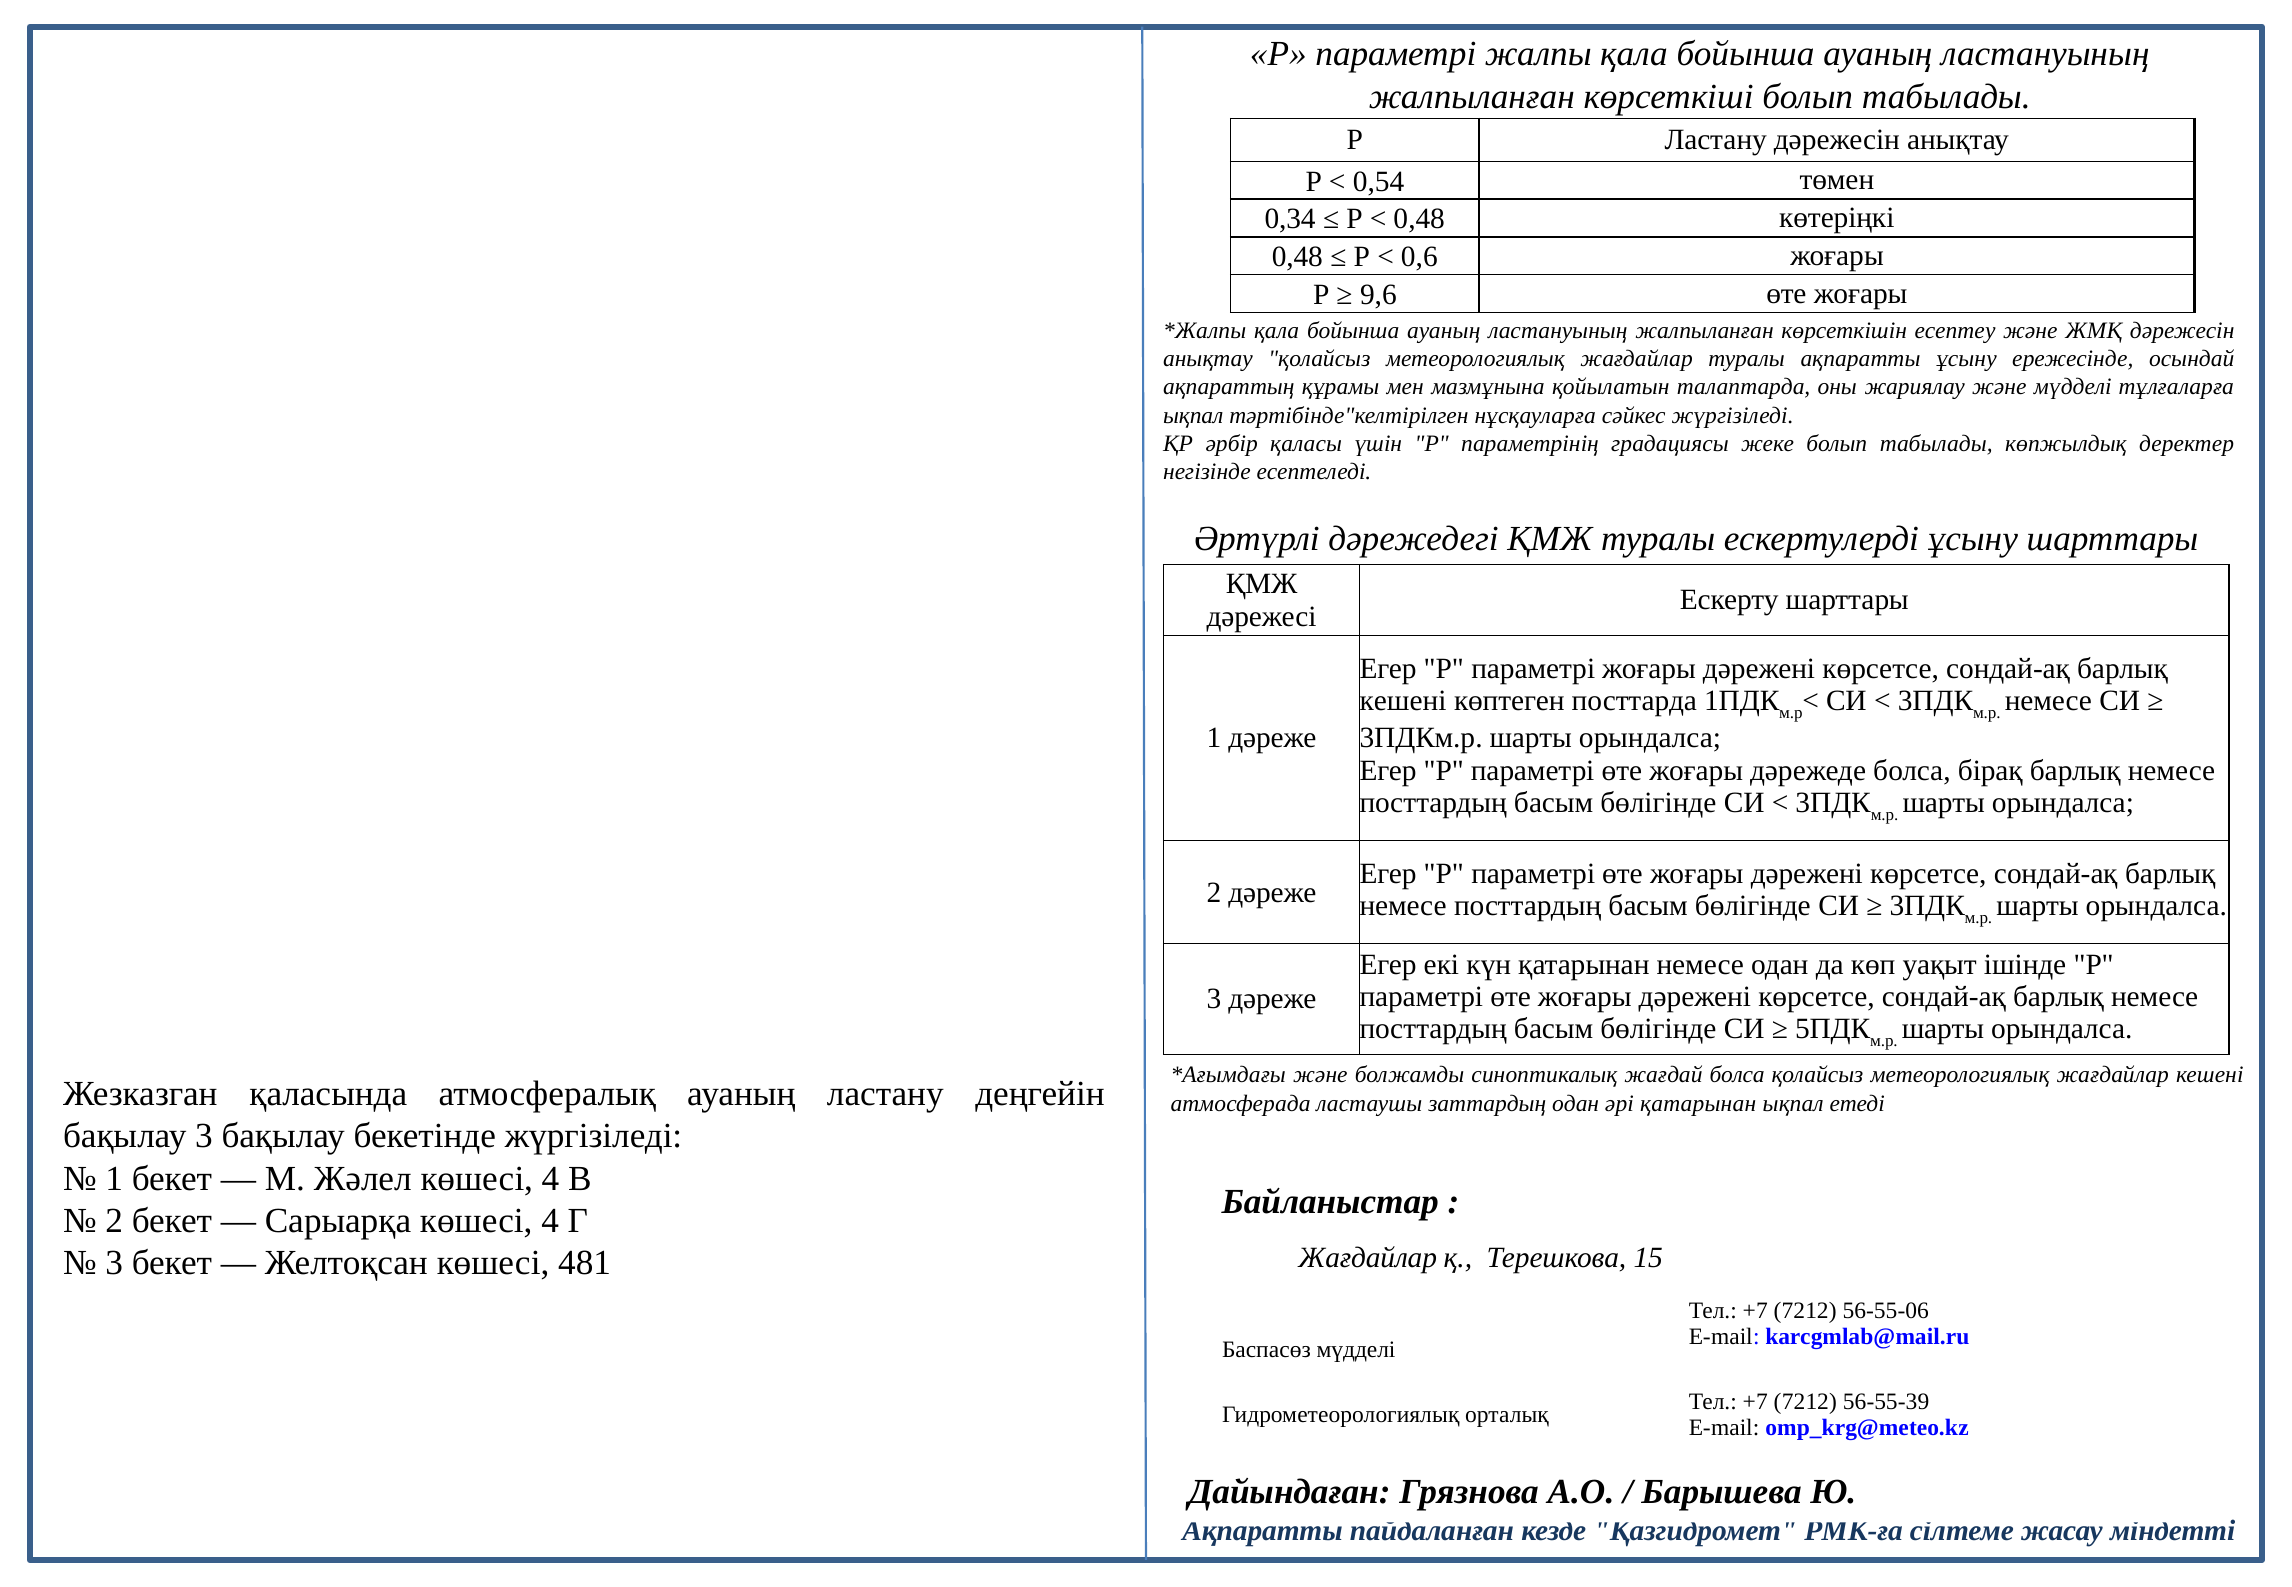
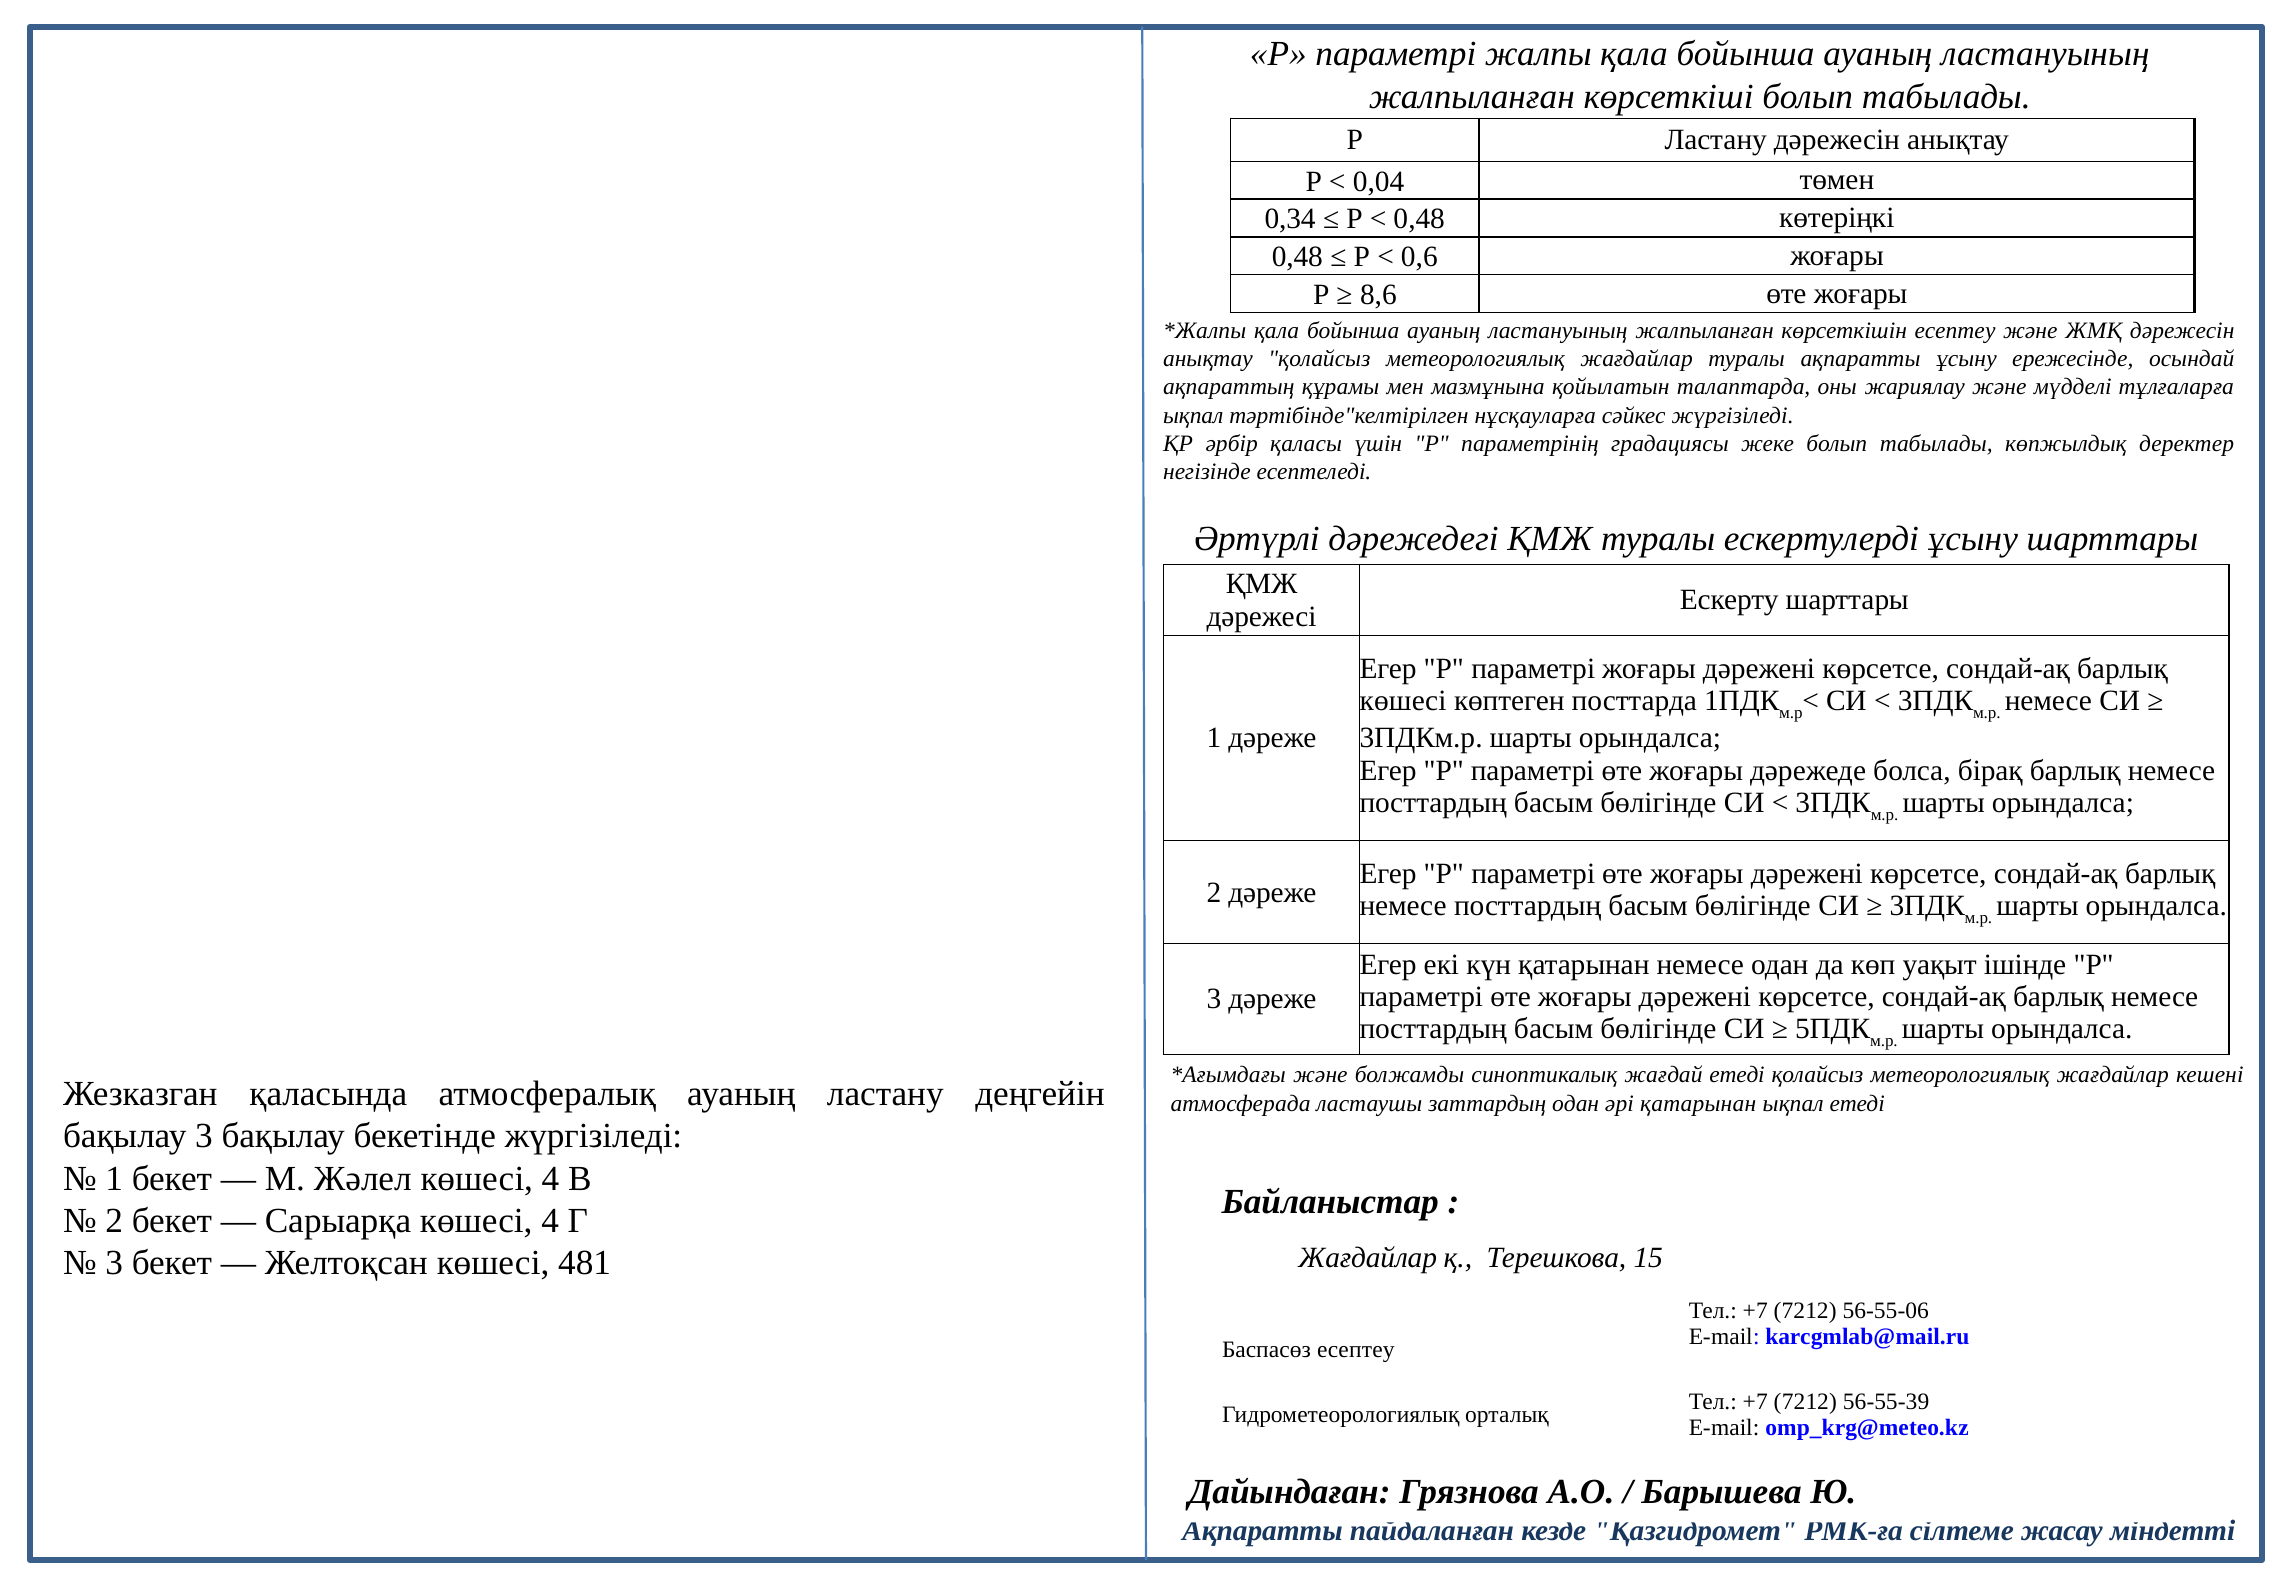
0,54: 0,54 -> 0,04 (1379, 181)
9,6: 9,6 -> 8,6 (1378, 295)
кешені: кешені -> көшесі (1403, 701)
жағдай болса: болса -> етеді (1737, 1075)
Баспасөз мүдделі: мүдделі -> есептеу (1356, 1349)
